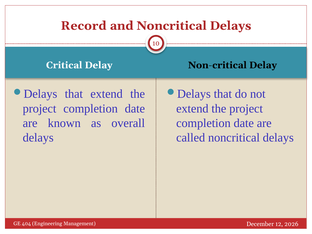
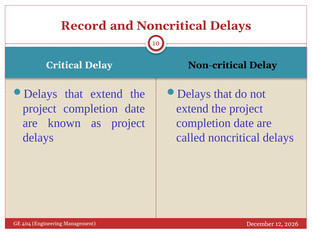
as overall: overall -> project (128, 123)
